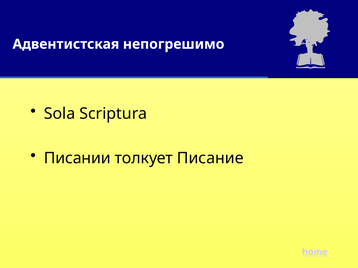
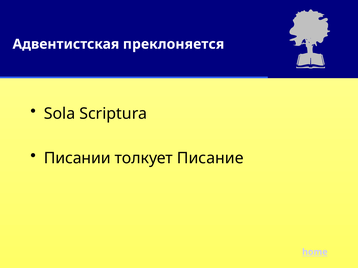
непогрешимо: непогрешимо -> преклоняется (174, 44)
